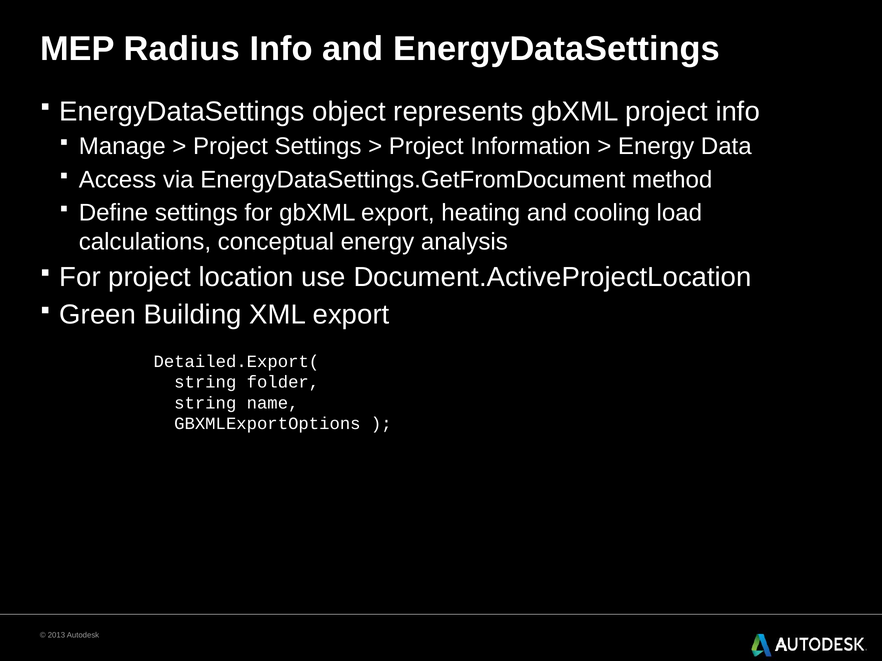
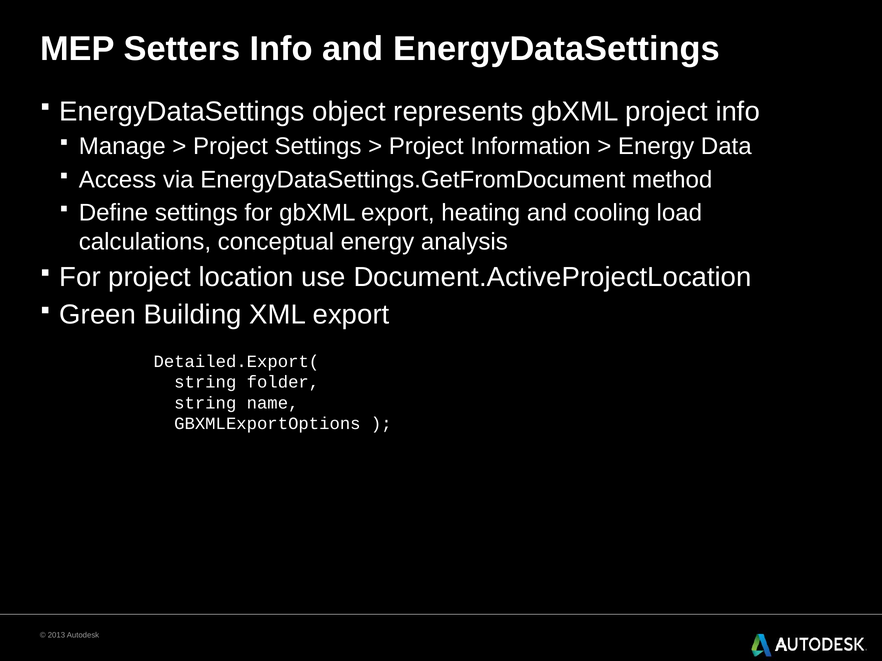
Radius: Radius -> Setters (182, 49)
